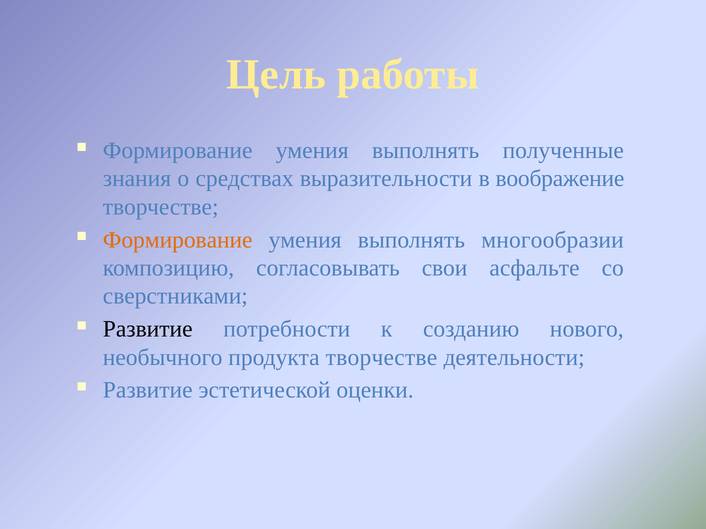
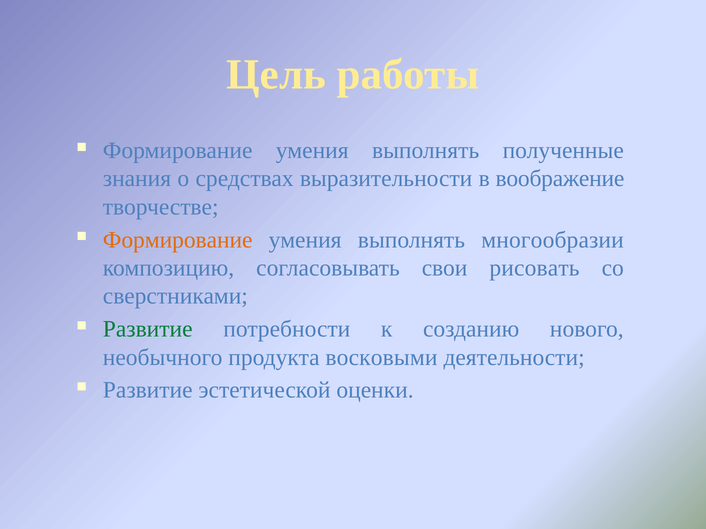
асфальте: асфальте -> рисовать (534, 268)
Развитие colour: black -> green (148, 329)
продукта творчестве: творчестве -> восковыми (381, 358)
